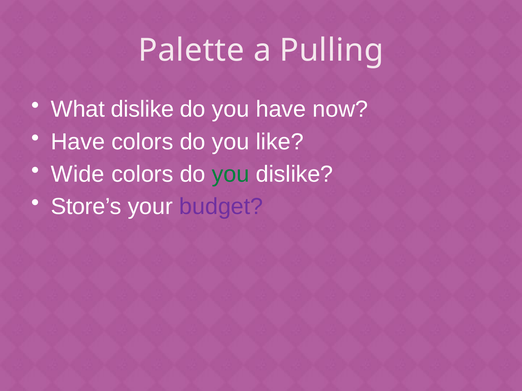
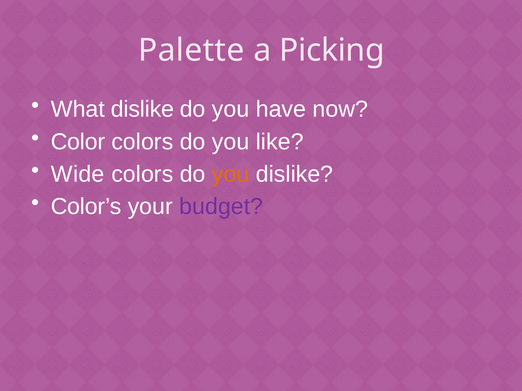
Pulling: Pulling -> Picking (332, 51)
Have: Have -> Color (78, 142)
you colour: green -> orange (231, 174)
Store’s: Store’s -> Color’s (86, 207)
